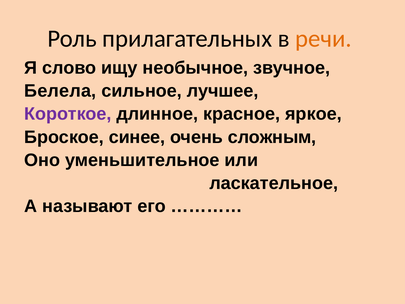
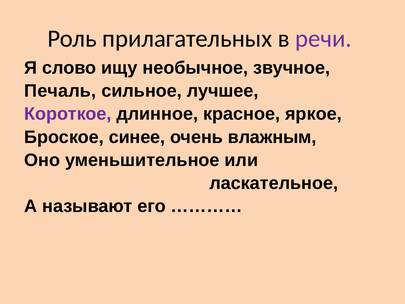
речи colour: orange -> purple (323, 39)
Белела: Белела -> Печаль (60, 91)
сложным: сложным -> влажным (272, 137)
